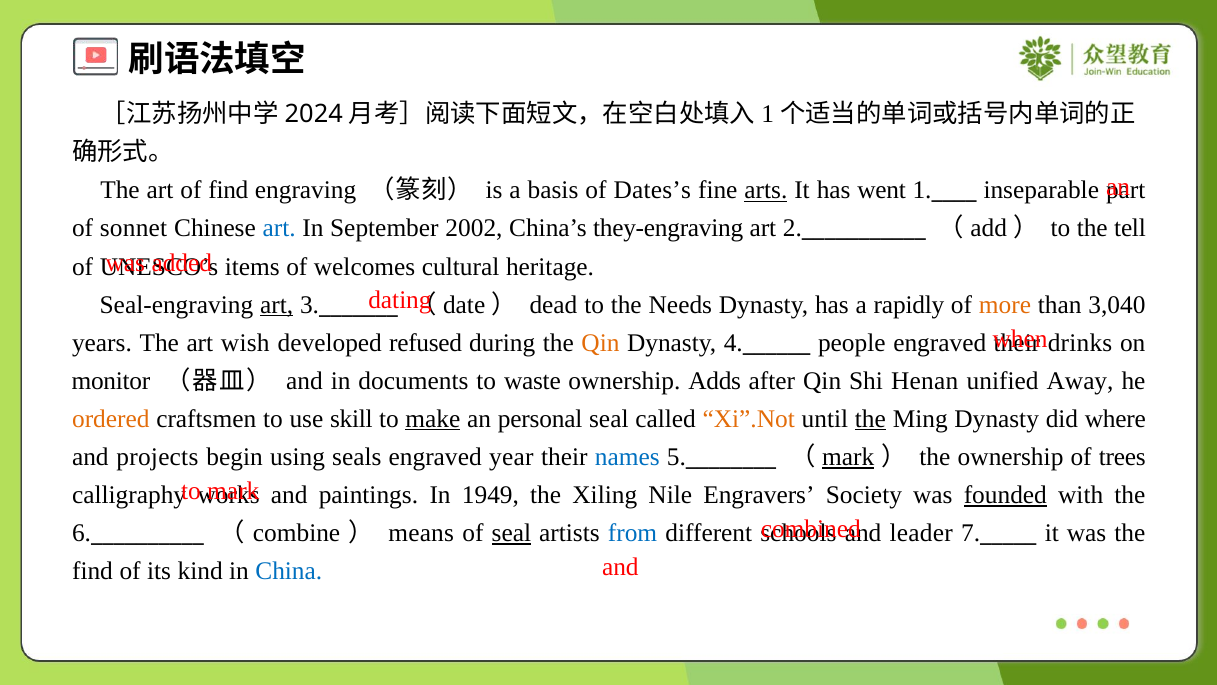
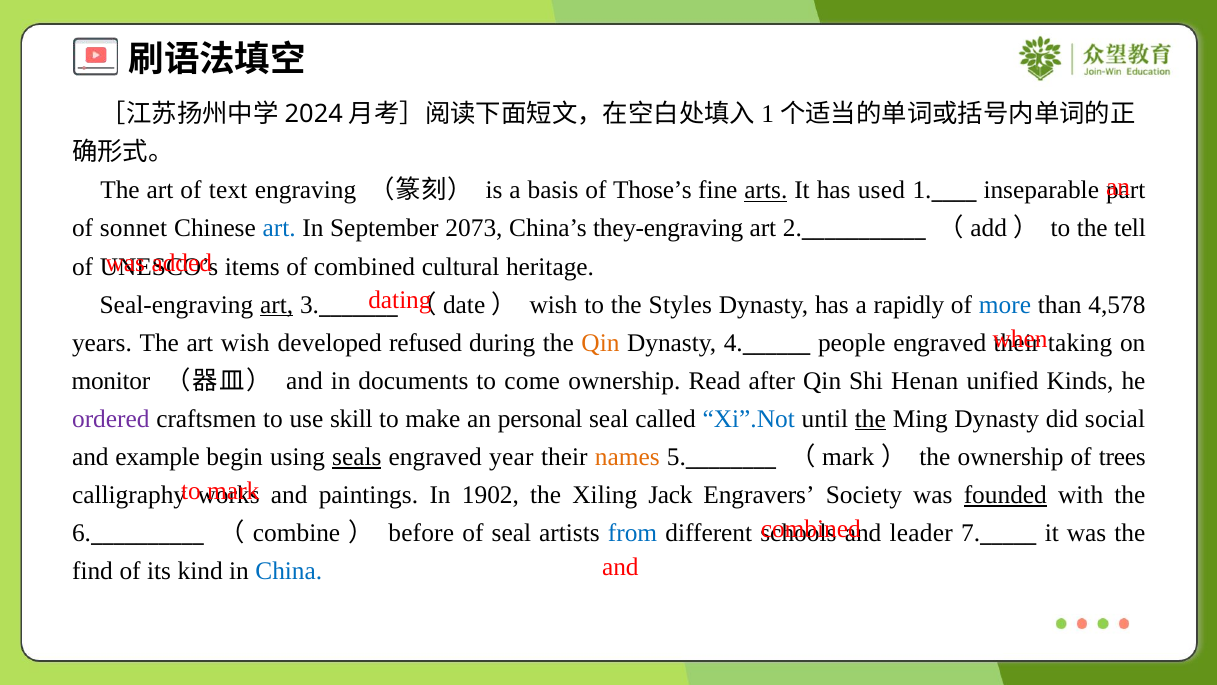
of find: find -> text (228, 190)
Dates’s: Dates’s -> Those’s (652, 190)
went: went -> used (881, 190)
2002: 2002 -> 2073 (474, 228)
of welcomes: welcomes -> combined (365, 266)
dead: dead -> wish (553, 304)
Needs: Needs -> Styles (680, 304)
more colour: orange -> blue (1005, 304)
3,040: 3,040 -> 4,578 (1117, 304)
drinks: drinks -> taking (1080, 342)
waste: waste -> come (532, 381)
Adds: Adds -> Read (715, 381)
Away: Away -> Kinds (1080, 381)
ordered colour: orange -> purple (111, 419)
make underline: present -> none (433, 419)
Xi”.Not colour: orange -> blue (749, 419)
where: where -> social (1115, 419)
projects: projects -> example (158, 457)
seals underline: none -> present (357, 457)
names colour: blue -> orange (627, 457)
mark underline: present -> none (848, 457)
1949: 1949 -> 1902 (490, 495)
Nile: Nile -> Jack (670, 495)
means: means -> before (421, 533)
seal underline: present -> none (511, 533)
